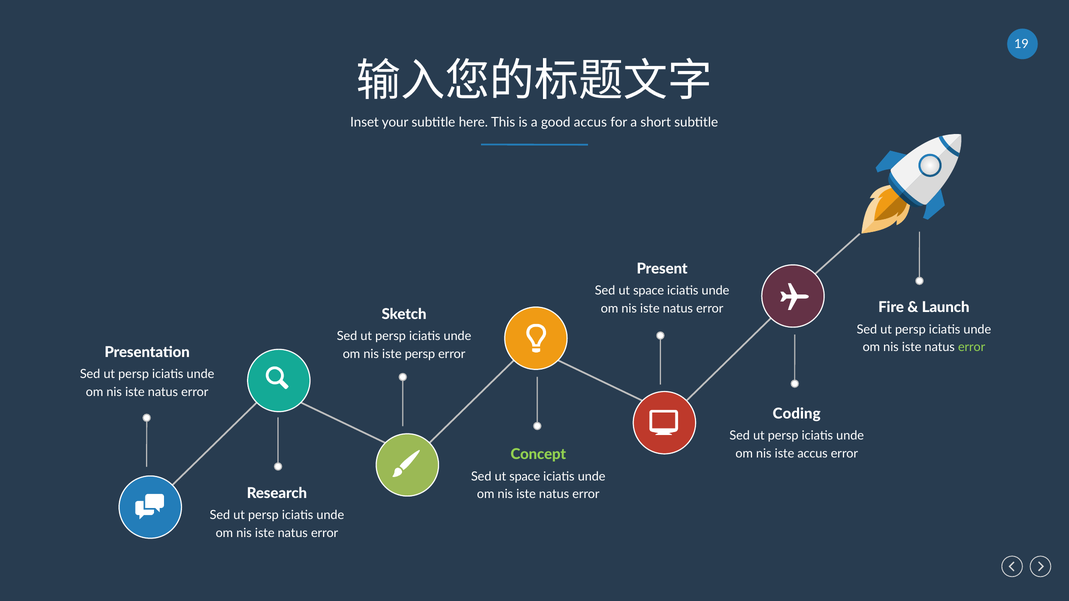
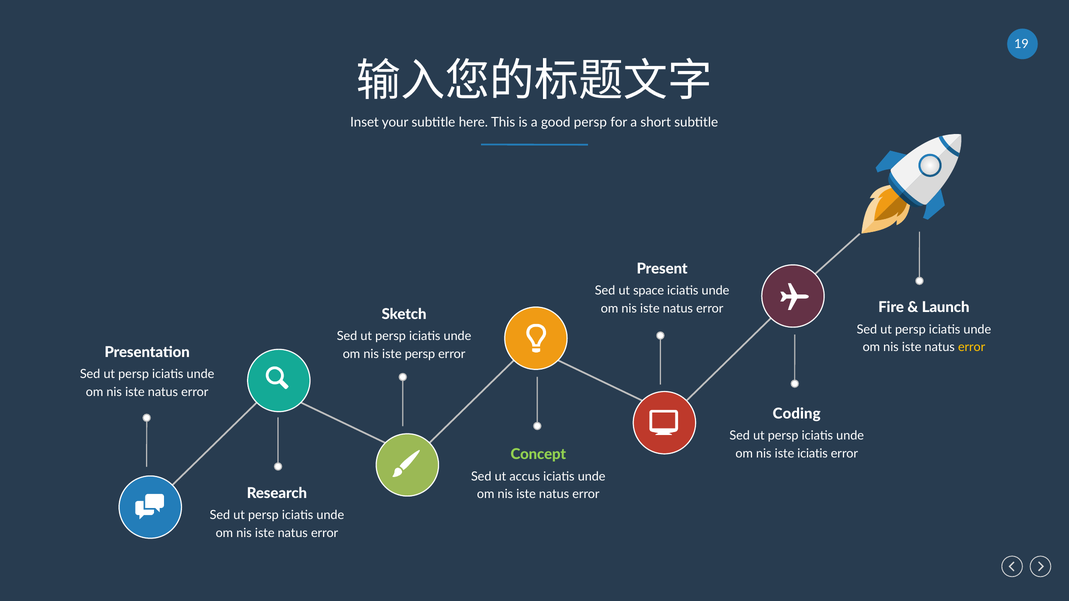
good accus: accus -> persp (590, 122)
error colour: light green -> yellow (972, 347)
iste accus: accus -> iciatis (813, 454)
space: space -> accus (525, 477)
